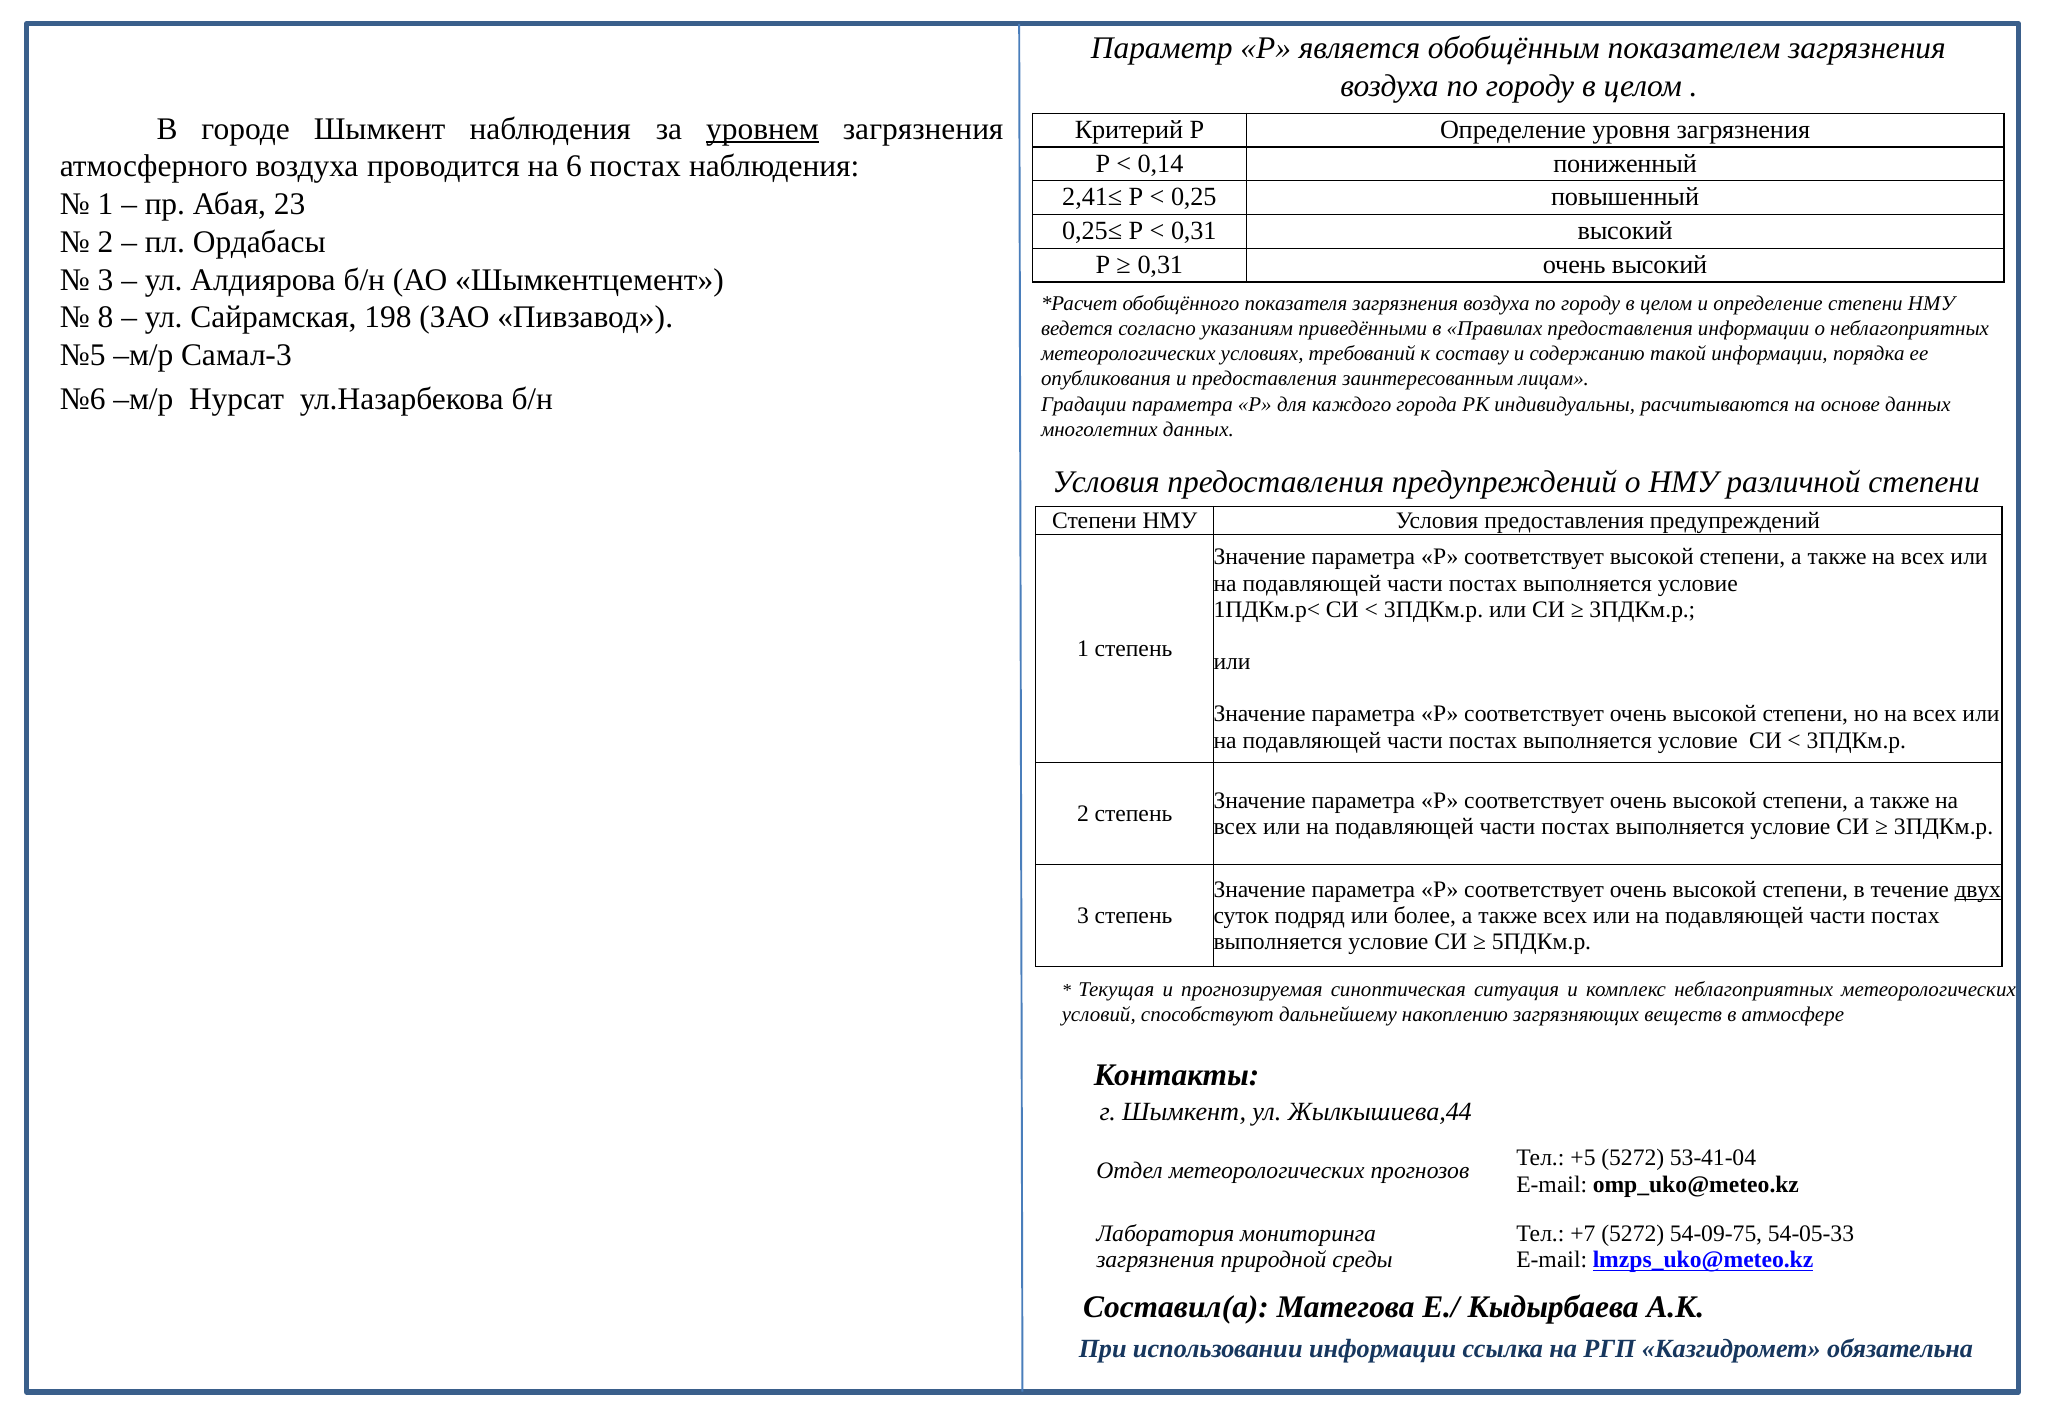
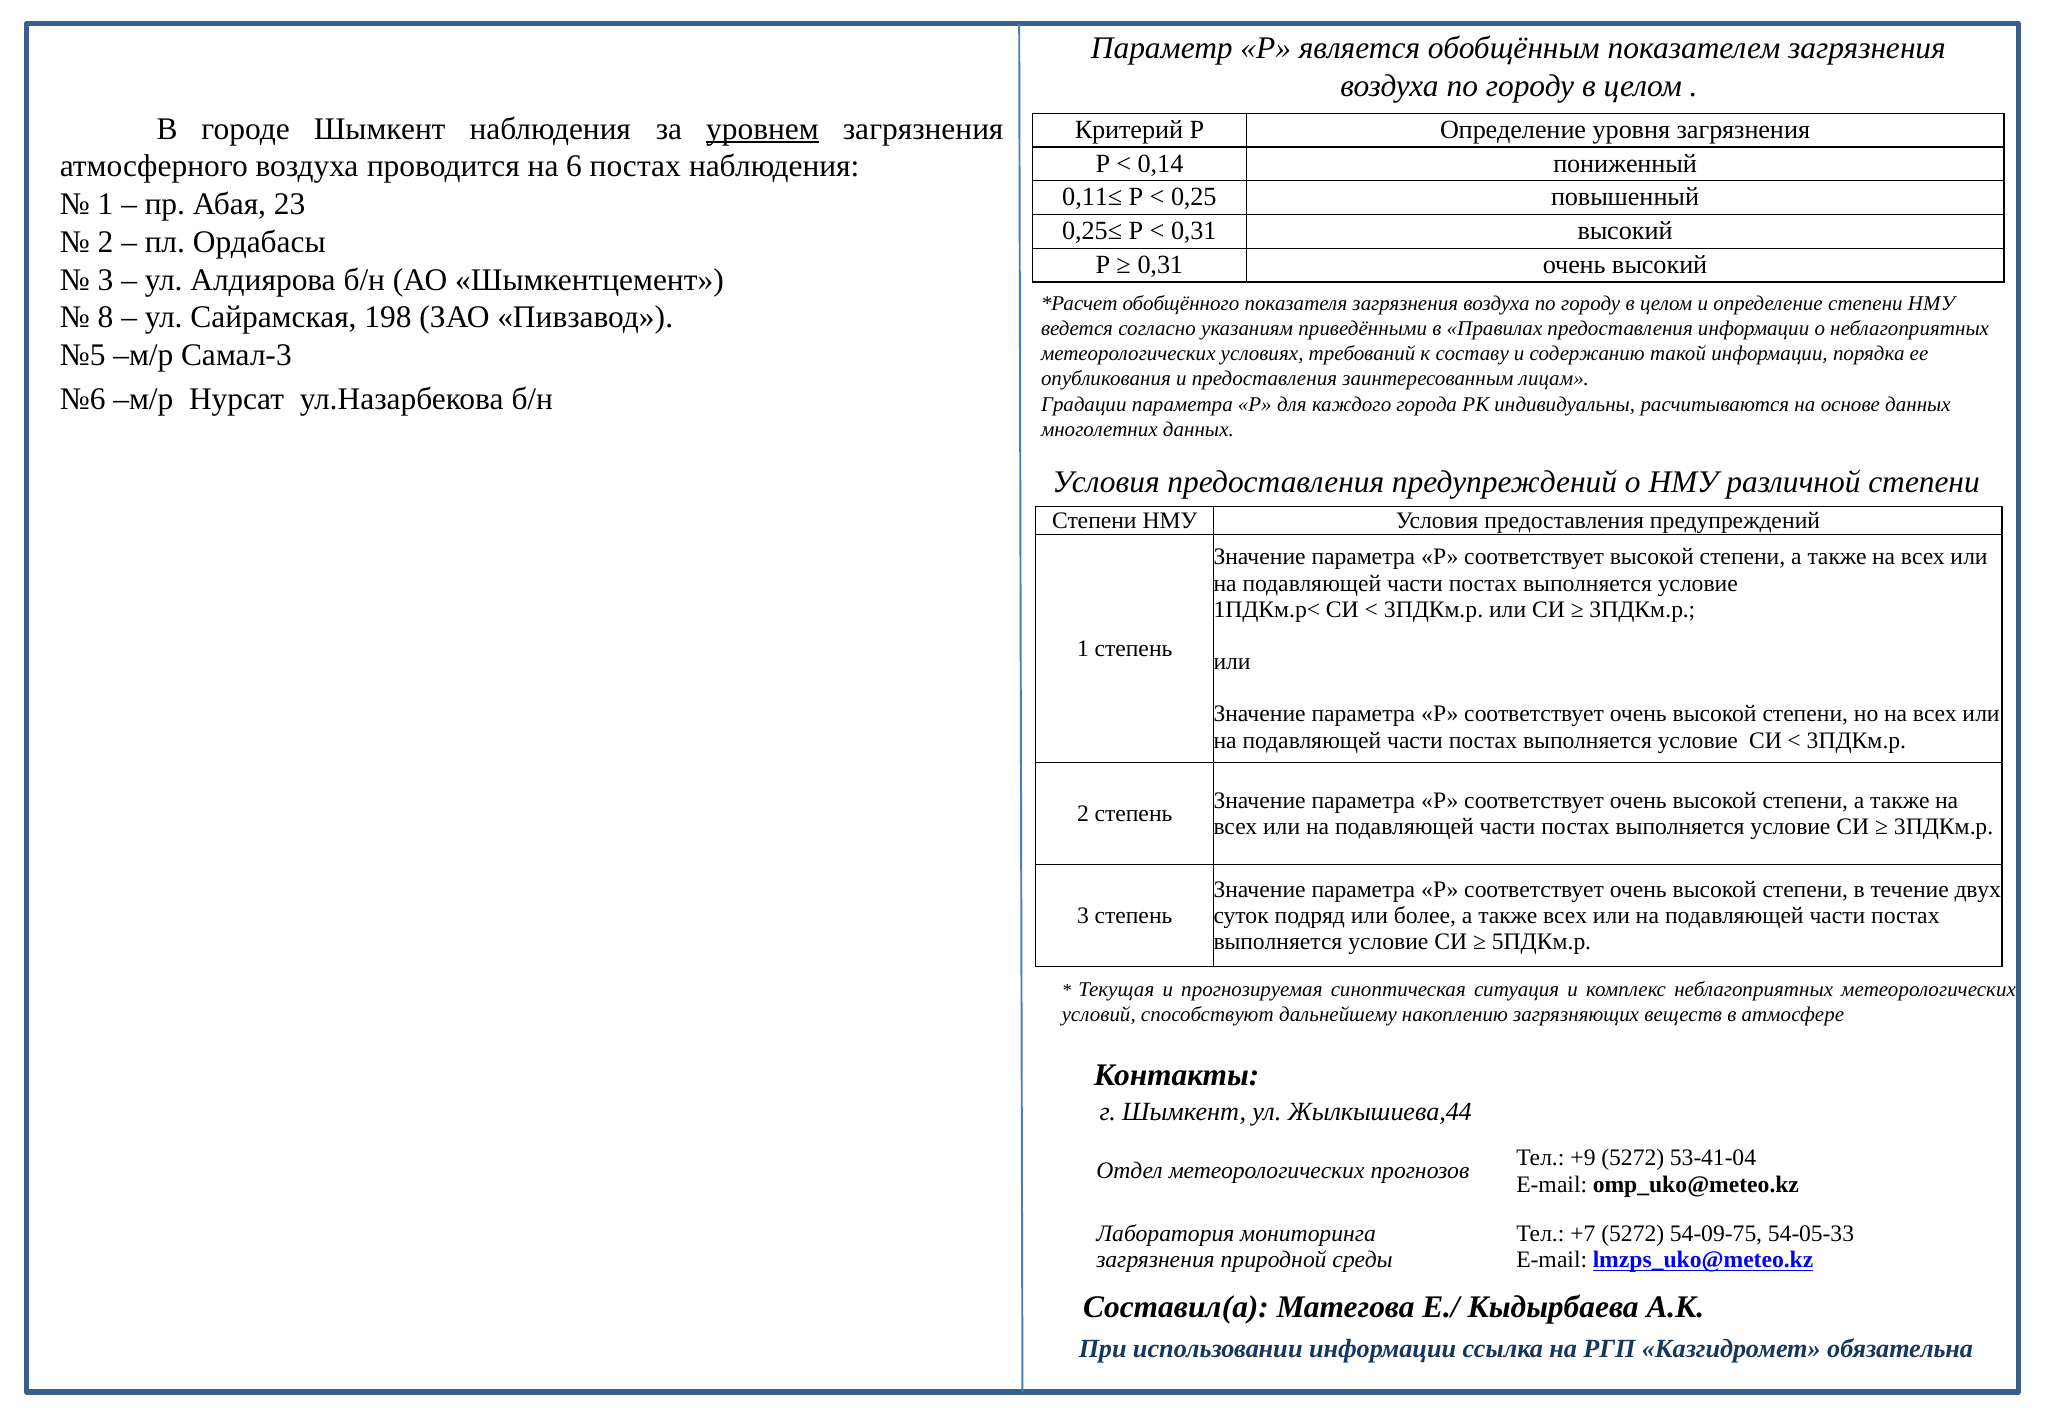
2,41≤: 2,41≤ -> 0,11≤ (1092, 197)
двух underline: present -> none (1978, 889)
+5: +5 -> +9 (1583, 1158)
